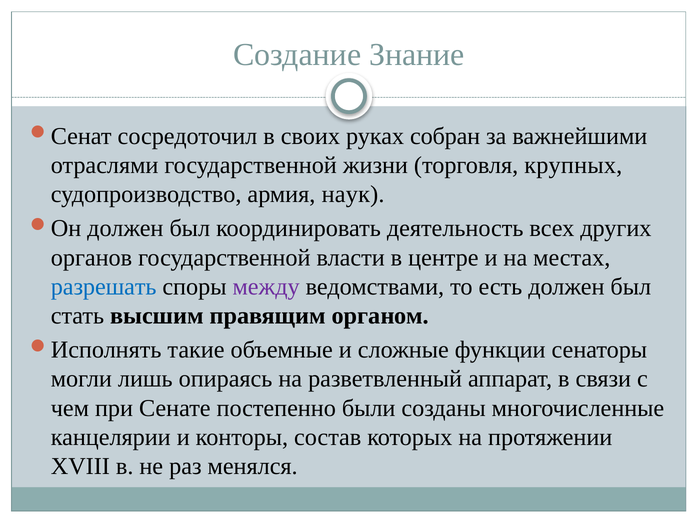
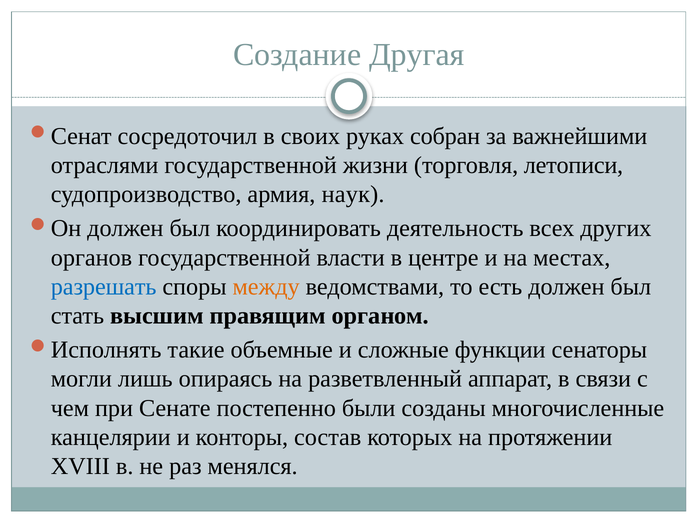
Знание: Знание -> Другая (417, 55)
крупных: крупных -> летописи (574, 165)
между colour: purple -> orange (266, 287)
